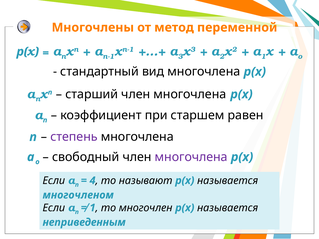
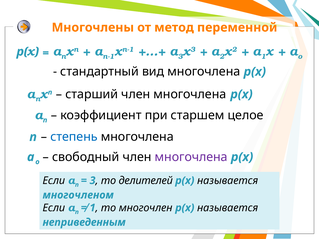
равен: равен -> целое (246, 115)
степень colour: purple -> blue (74, 137)
4: 4 -> 3 (93, 181)
называют: называют -> делителей (146, 181)
